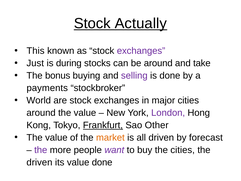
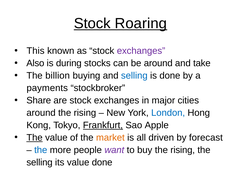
Actually: Actually -> Roaring (141, 23)
Just: Just -> Also (35, 63)
bonus: bonus -> billion (58, 76)
selling colour: purple -> blue (134, 76)
World: World -> Share (39, 100)
around the value: value -> rising (85, 113)
London colour: purple -> blue (168, 113)
Other: Other -> Apple (157, 125)
The underline: none -> present (35, 137)
the colour: purple -> blue (41, 150)
buy the cities: cities -> rising (183, 150)
driven: driven -> selling (40, 162)
